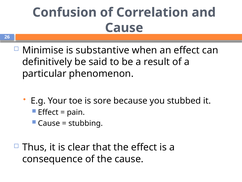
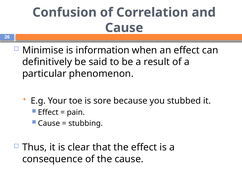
substantive: substantive -> information (103, 50)
